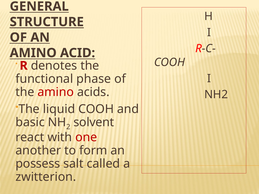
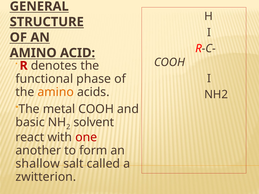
amino colour: red -> orange (56, 92)
liquid: liquid -> metal (59, 109)
possess: possess -> shallow (38, 164)
